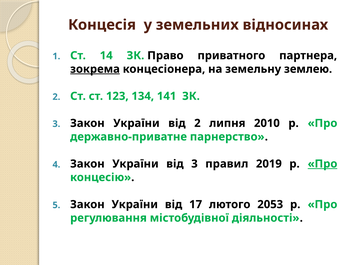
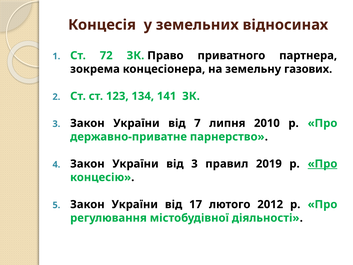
14: 14 -> 72 (106, 55)
зокрема underline: present -> none (95, 69)
землею: землею -> газових (308, 69)
від 2: 2 -> 7 (197, 123)
2053: 2053 -> 2012 (270, 204)
